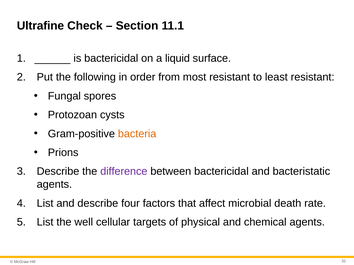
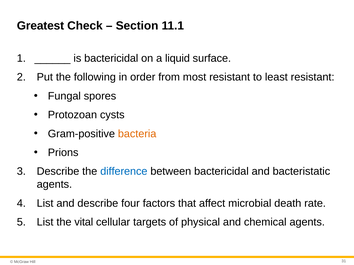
Ultrafine: Ultrafine -> Greatest (40, 26)
difference colour: purple -> blue (124, 172)
well: well -> vital (84, 222)
